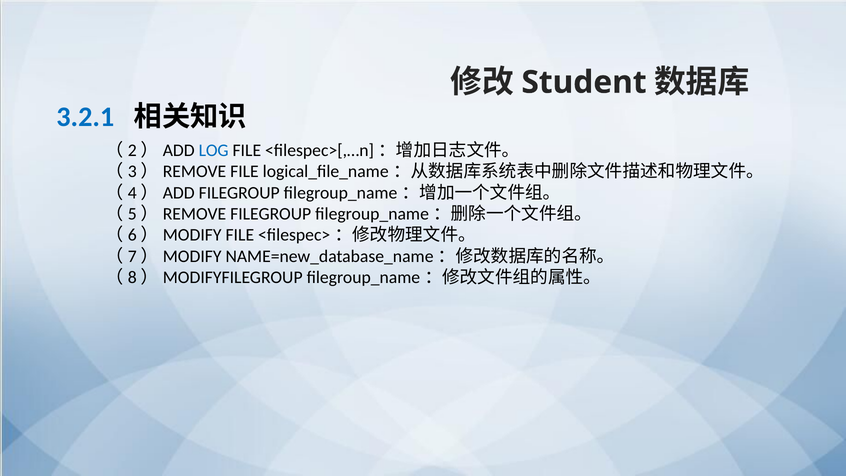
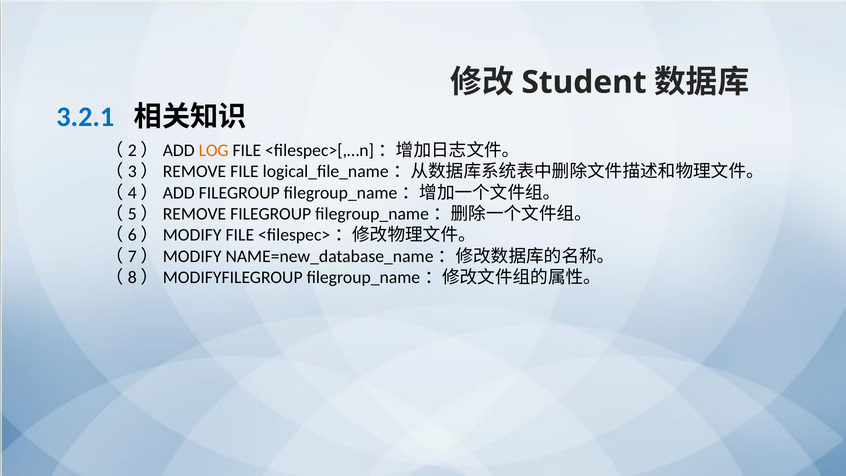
LOG colour: blue -> orange (214, 150)
